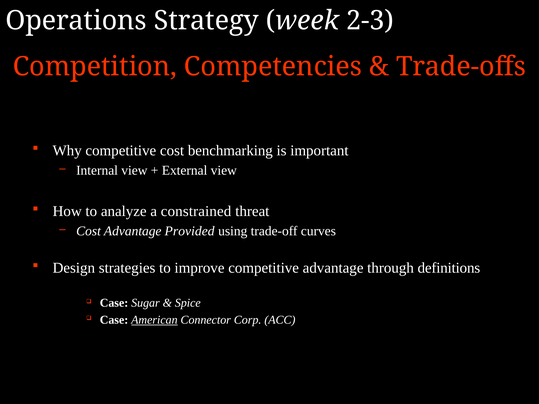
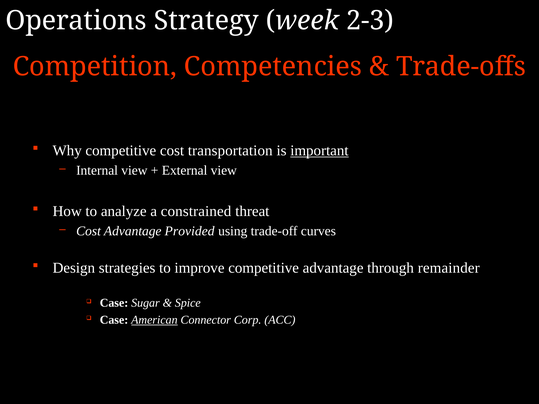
benchmarking: benchmarking -> transportation (230, 151)
important underline: none -> present (319, 151)
definitions: definitions -> remainder (449, 268)
